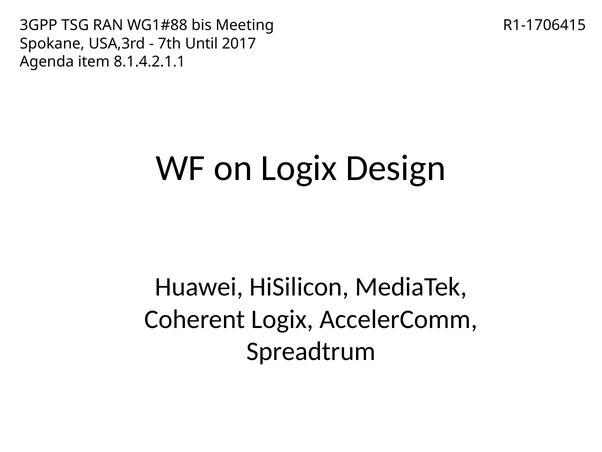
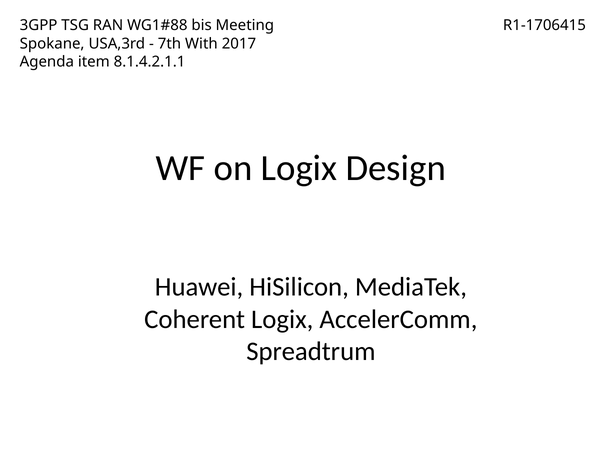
Until: Until -> With (201, 44)
